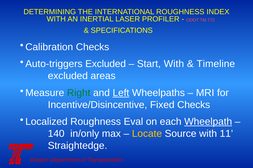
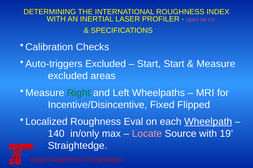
Start With: With -> Start (174, 64)
Timeline: Timeline -> Measure (216, 64)
Left underline: present -> none (121, 93)
Fixed Checks: Checks -> Flipped (194, 105)
Locate colour: yellow -> pink (147, 134)
11: 11 -> 19 (226, 134)
